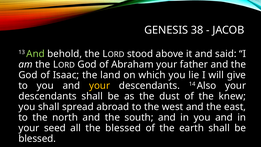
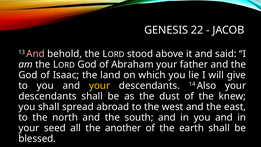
38: 38 -> 22 (197, 30)
And colour: light green -> pink (36, 54)
the blessed: blessed -> another (123, 128)
